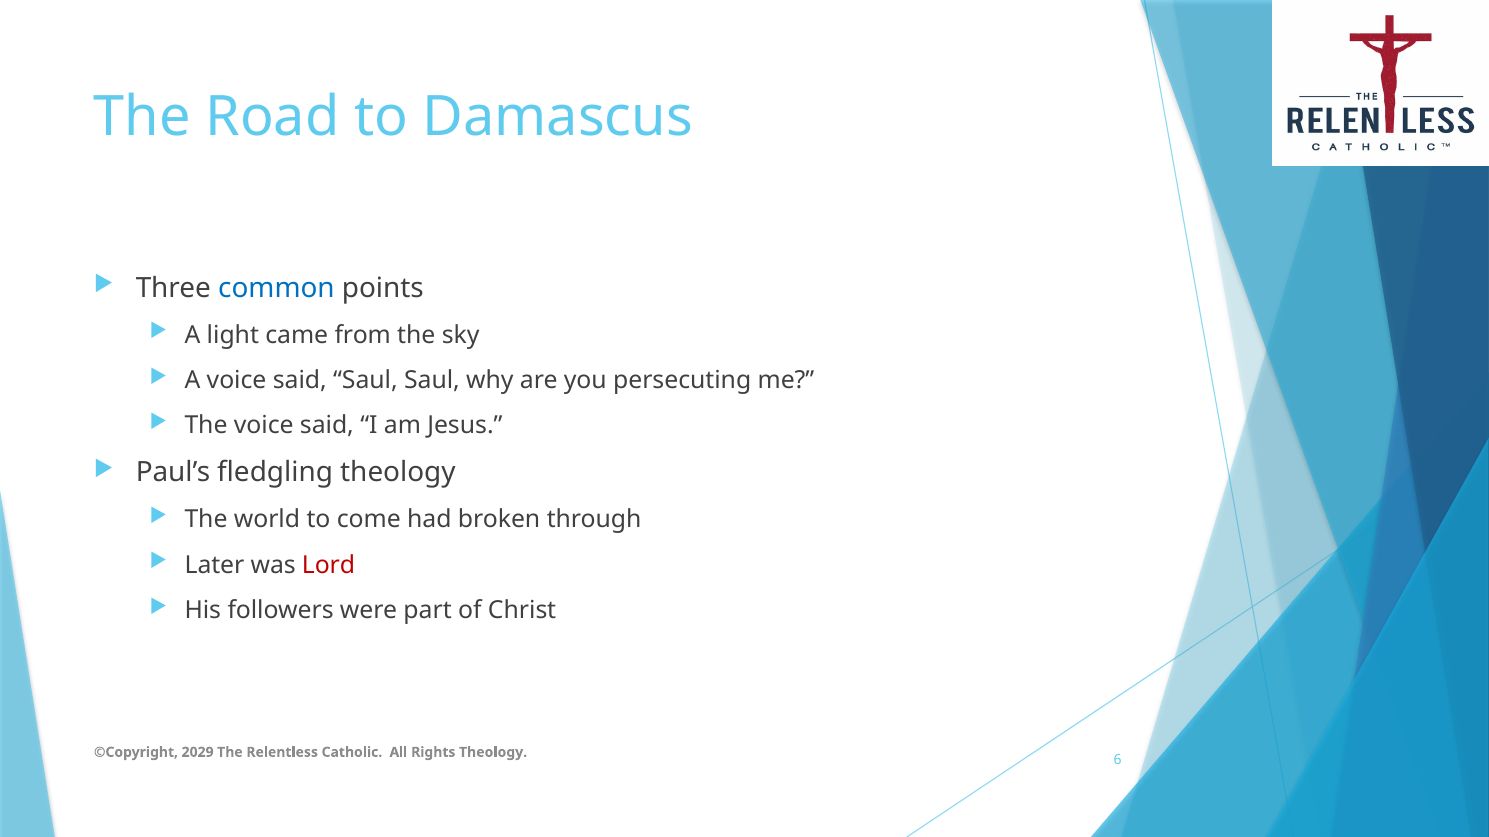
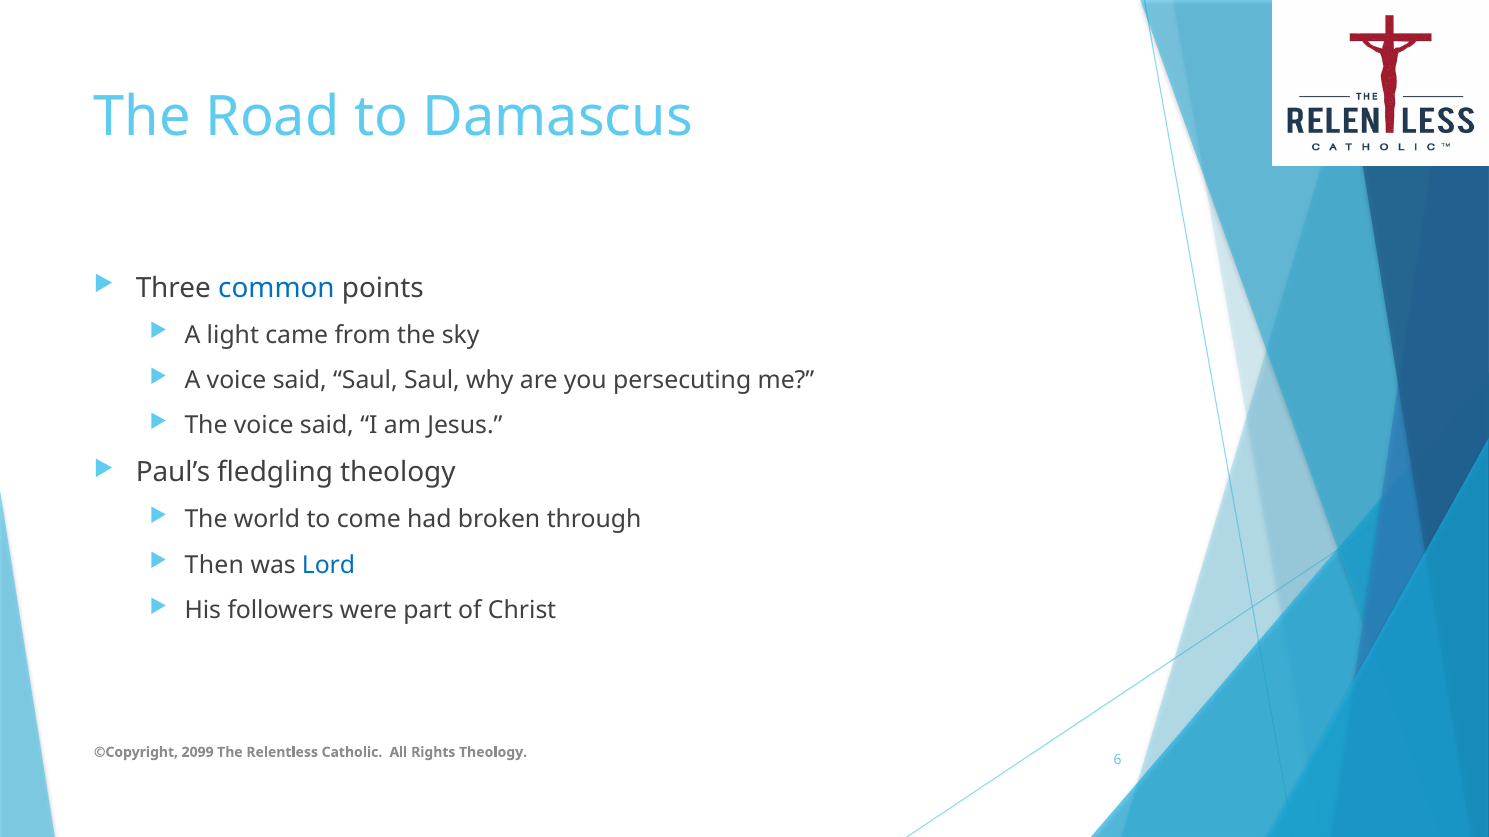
Later: Later -> Then (214, 565)
Lord colour: red -> blue (329, 565)
2029: 2029 -> 2099 (198, 753)
